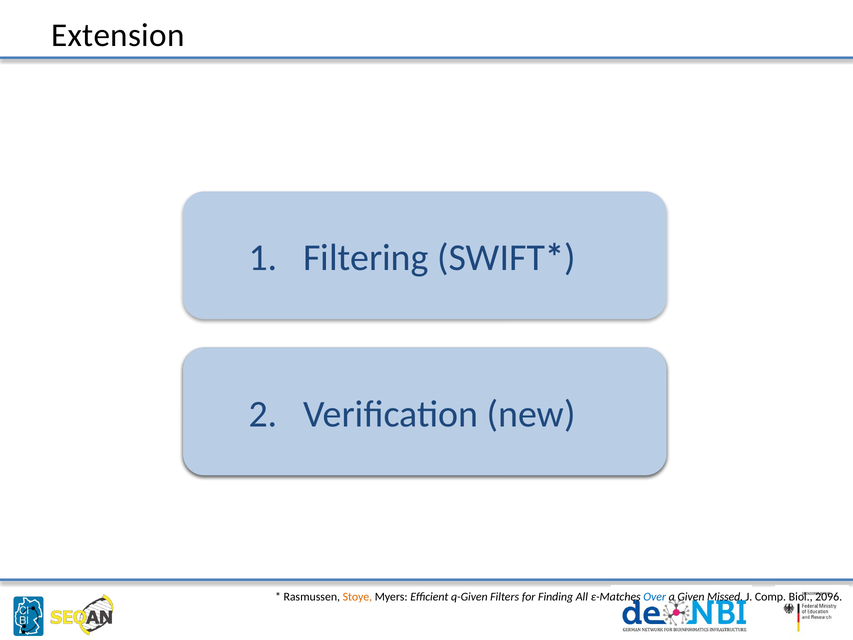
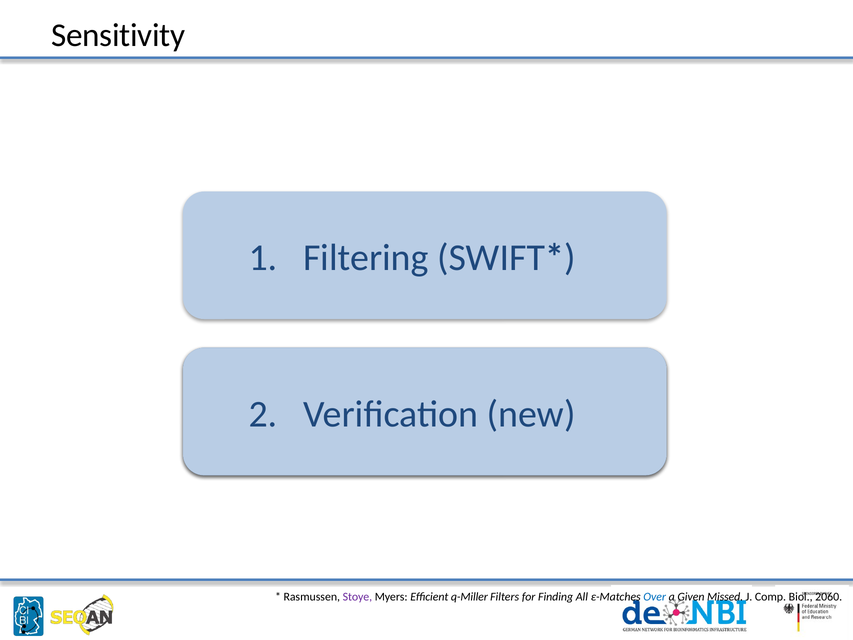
Extension: Extension -> Sensitivity (118, 35)
Stoye colour: orange -> purple (357, 596)
q-Given: q-Given -> q-Miller (469, 596)
2096: 2096 -> 2060 (829, 596)
